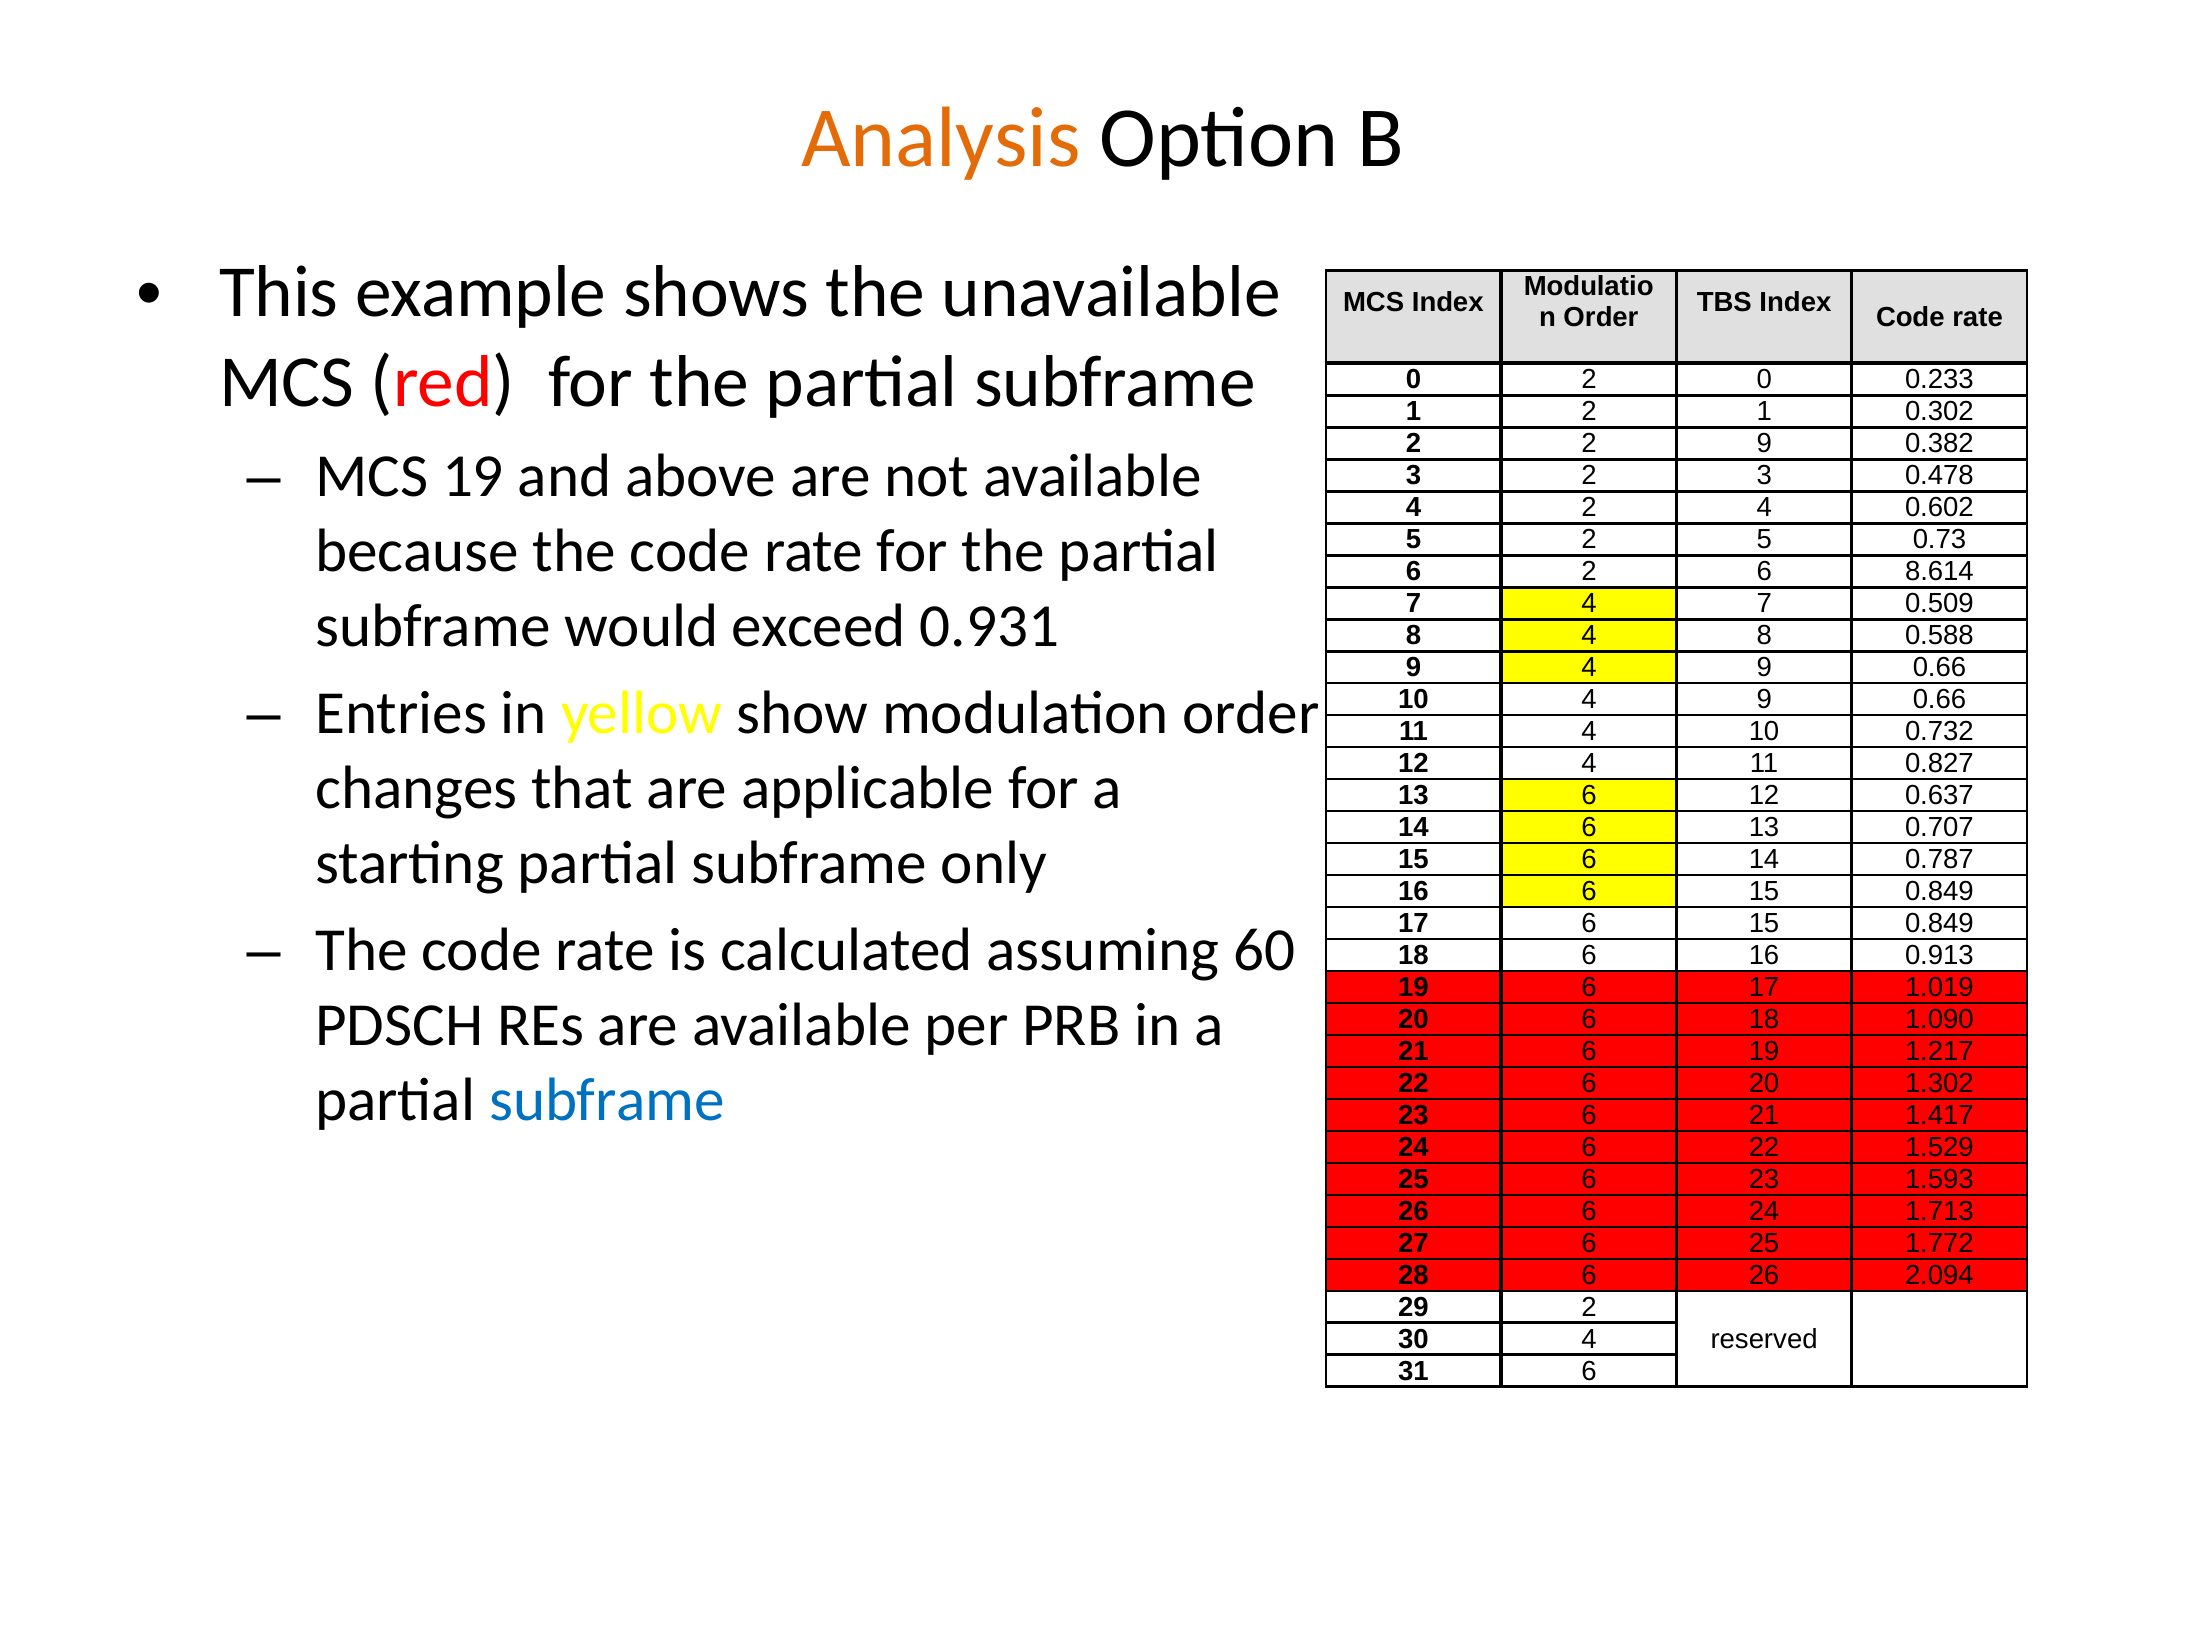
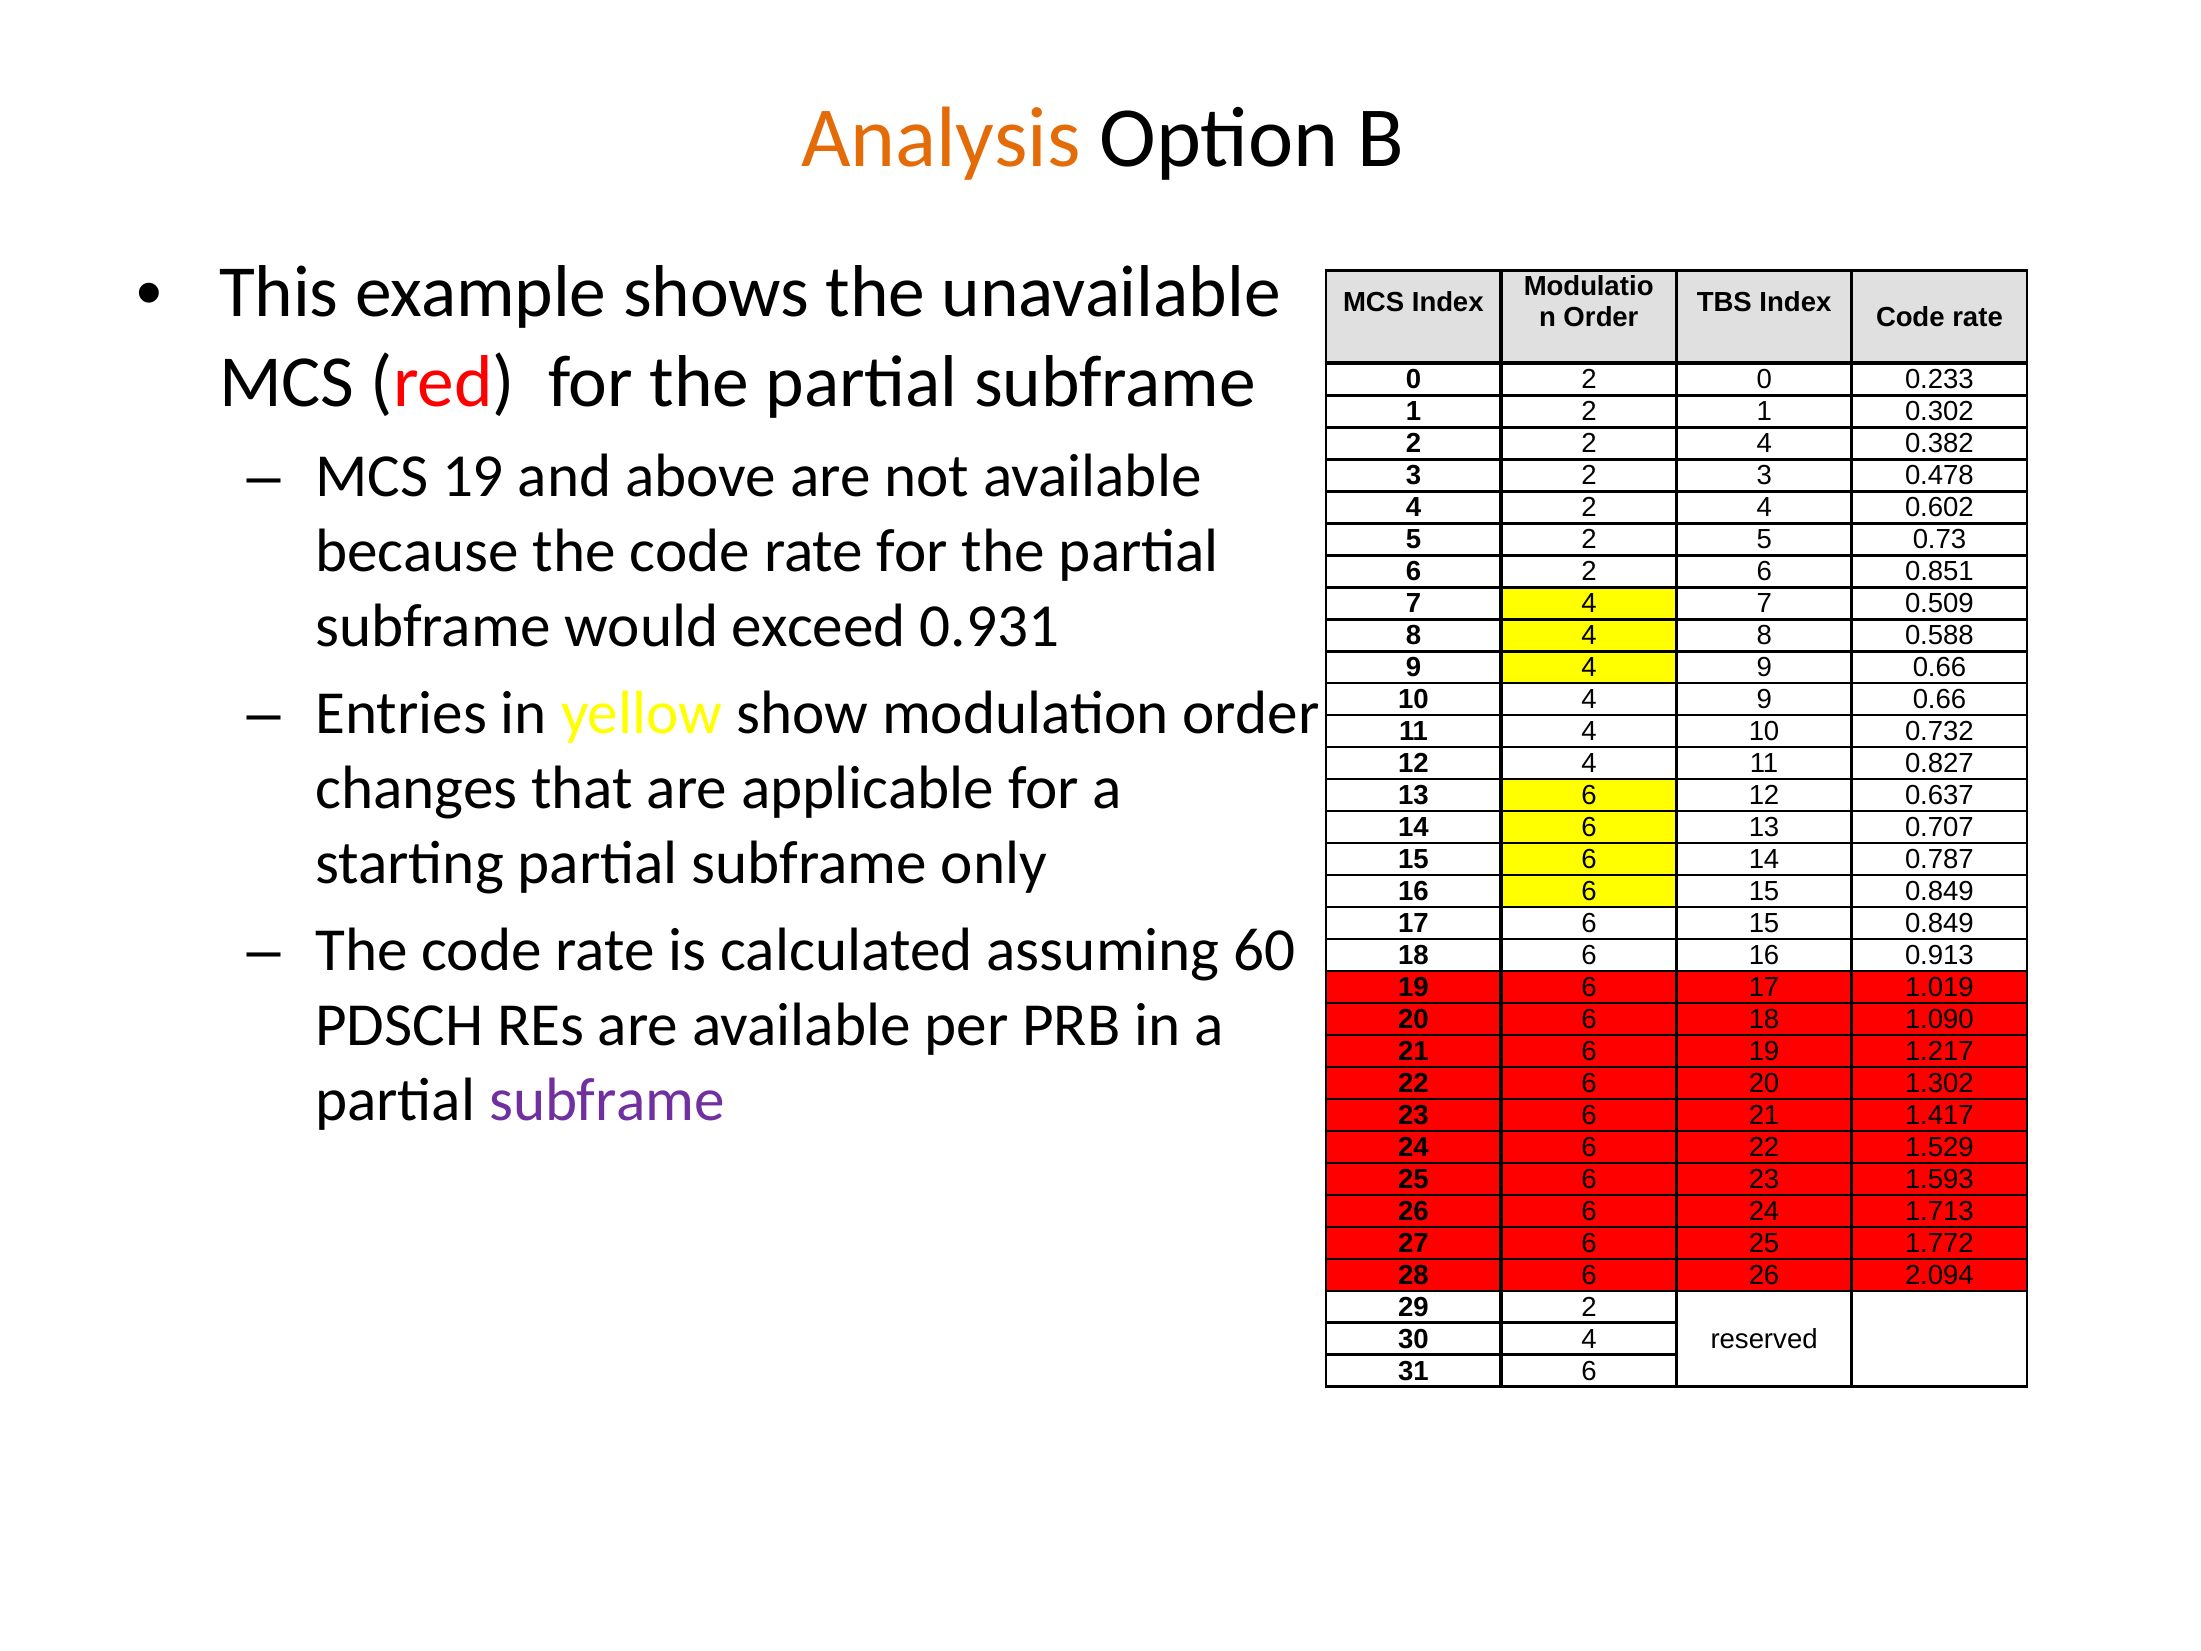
2 2 9: 9 -> 4 (1764, 444)
8.614: 8.614 -> 0.851 (1939, 572)
subframe colour: blue -> purple (607, 1100)
